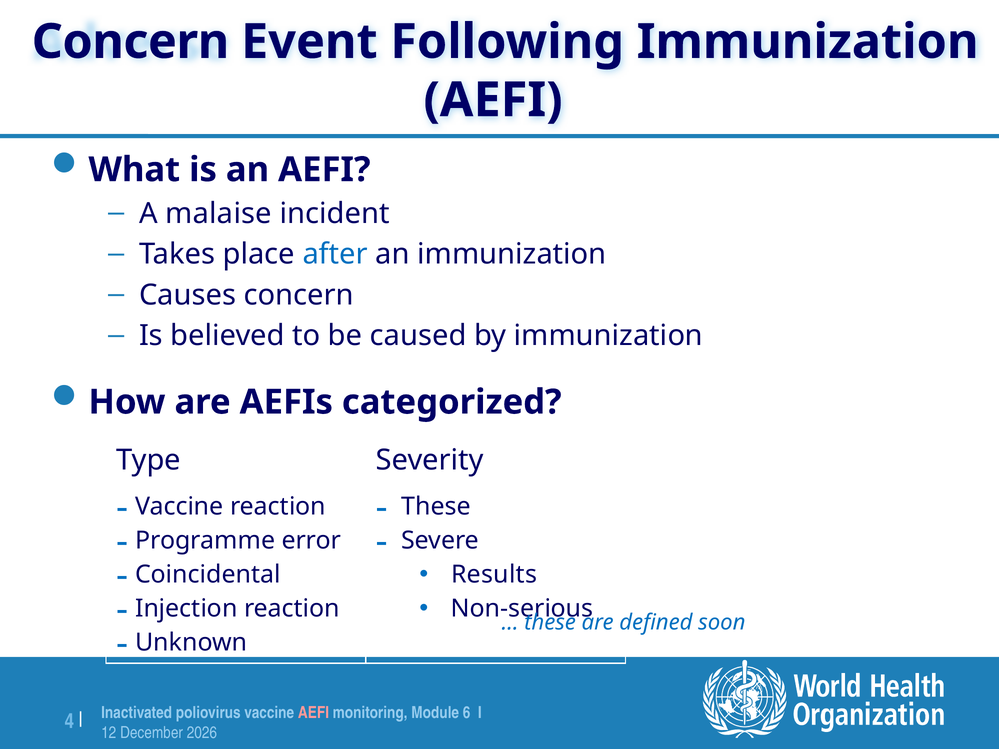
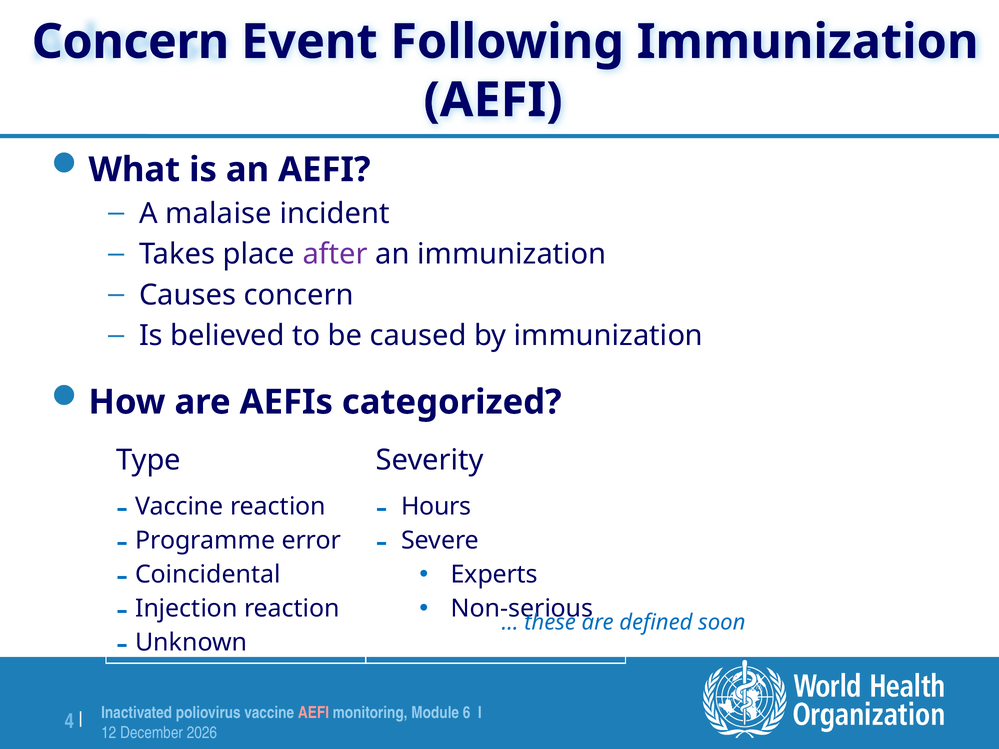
after colour: blue -> purple (335, 254)
These: These -> Hours (436, 507)
Results: Results -> Experts (494, 575)
